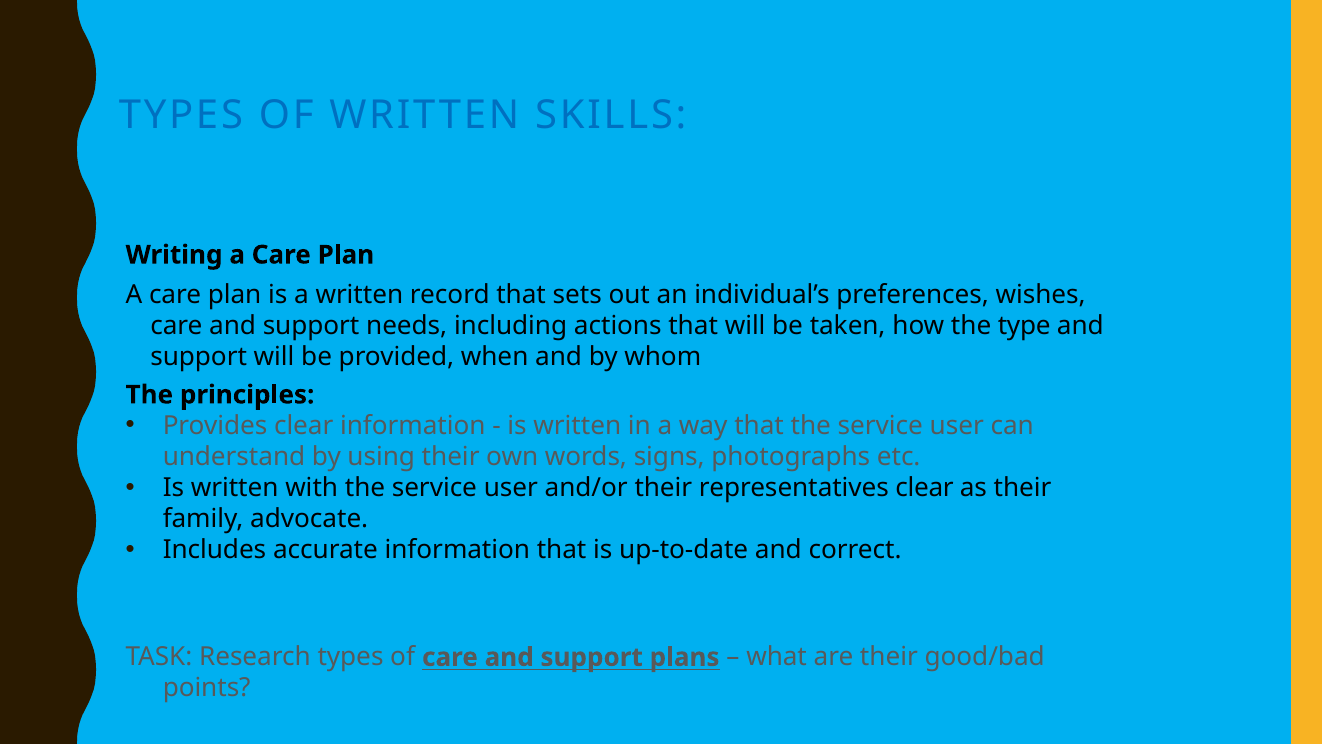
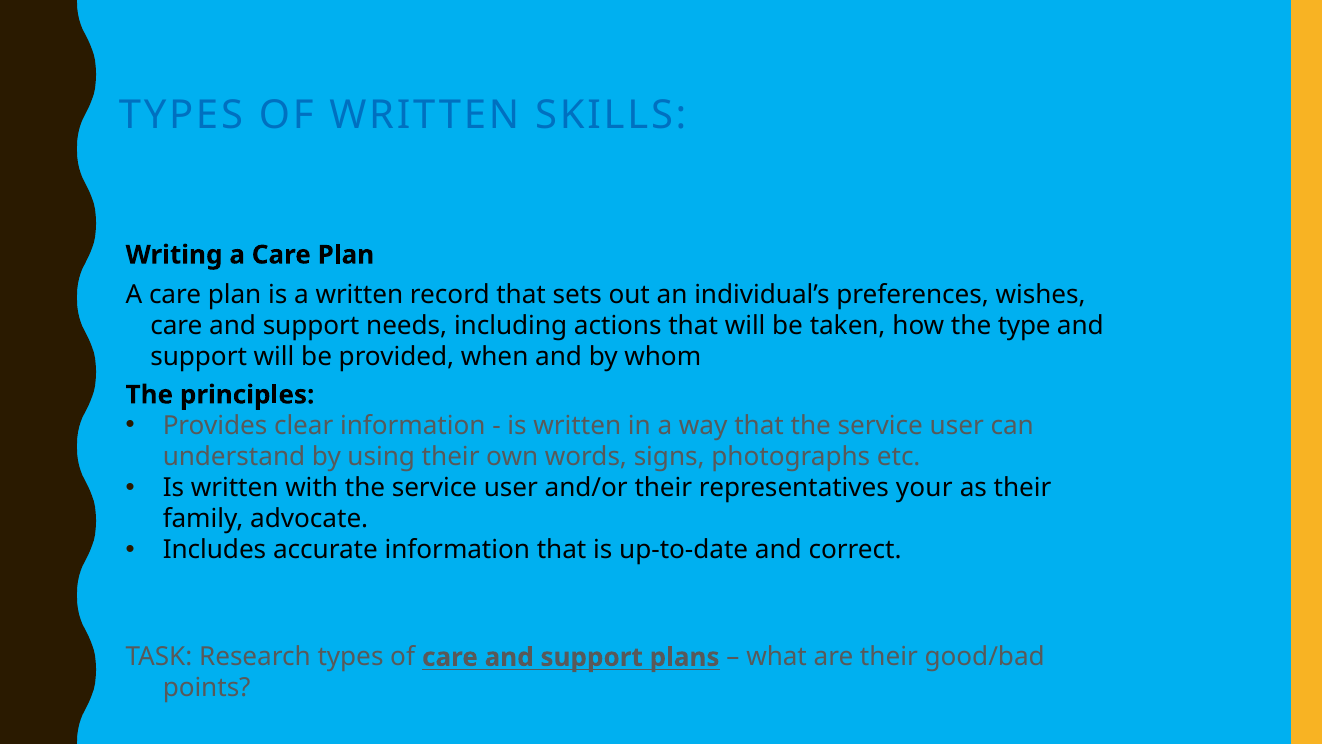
representatives clear: clear -> your (924, 488)
